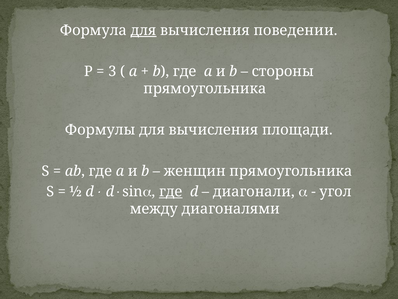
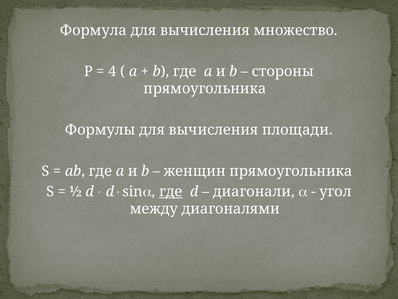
для underline: present -> none (143, 30)
поведении: поведении -> множество (296, 30)
3: 3 -> 4 (112, 71)
